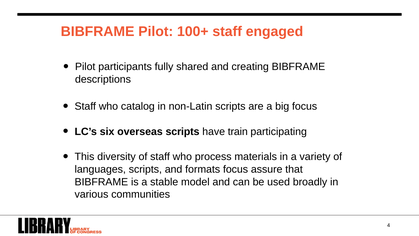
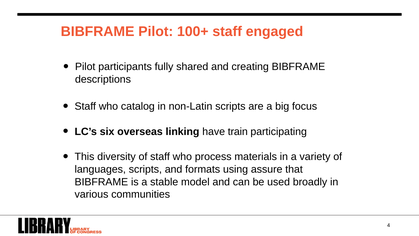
overseas scripts: scripts -> linking (182, 131)
formats focus: focus -> using (236, 169)
